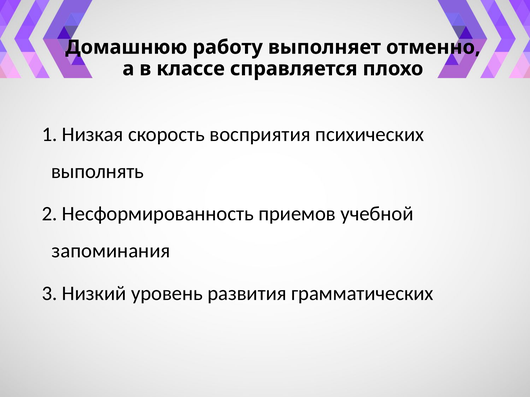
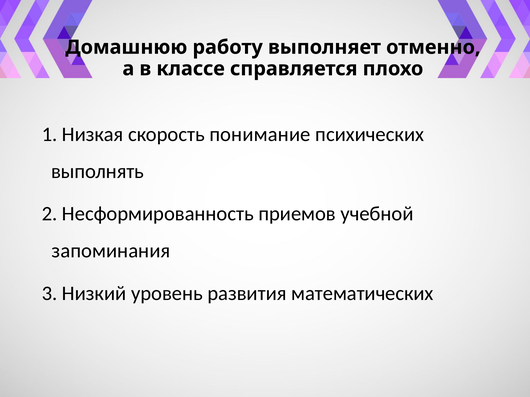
восприятия: восприятия -> понимание (260, 135)
грамматических: грамматических -> математических (362, 294)
